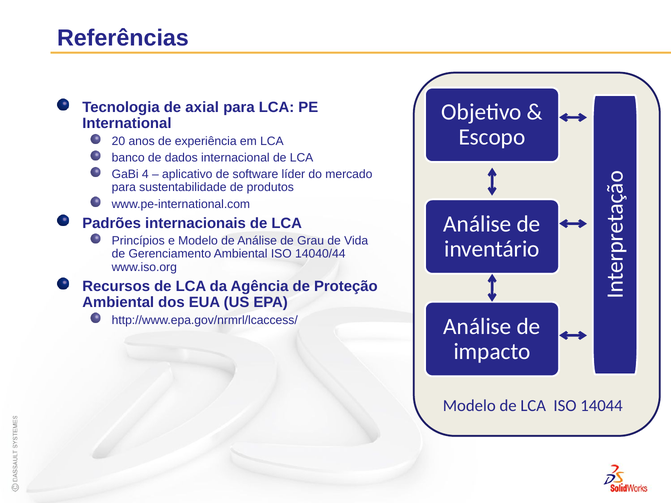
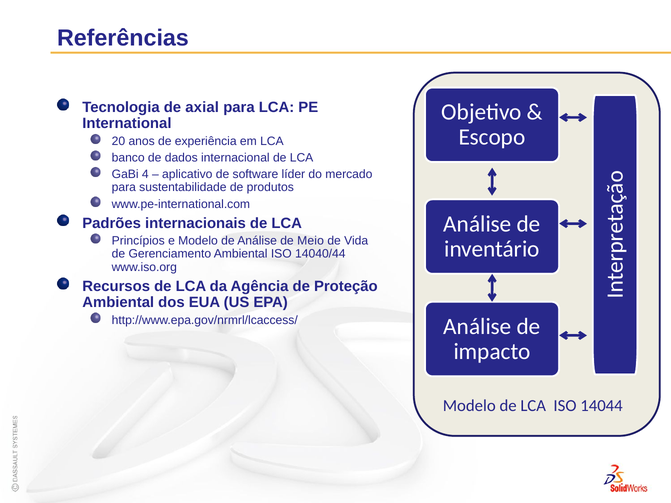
Grau: Grau -> Meio (311, 241)
